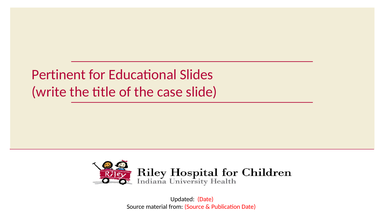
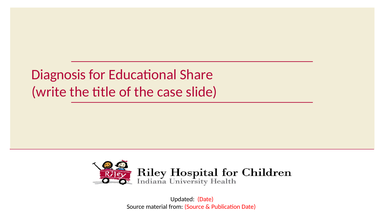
Pertinent: Pertinent -> Diagnosis (59, 75)
Slides: Slides -> Share (196, 75)
